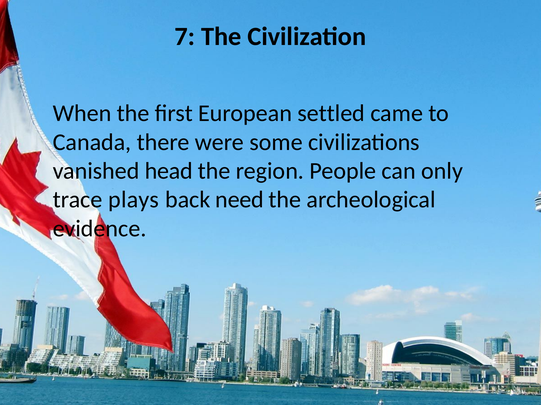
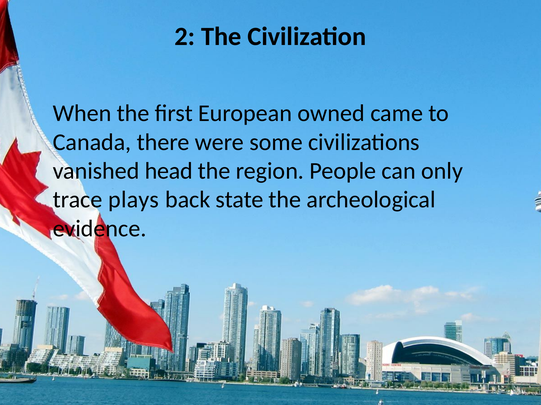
7: 7 -> 2 (185, 37)
settled: settled -> owned (331, 113)
need: need -> state (240, 200)
